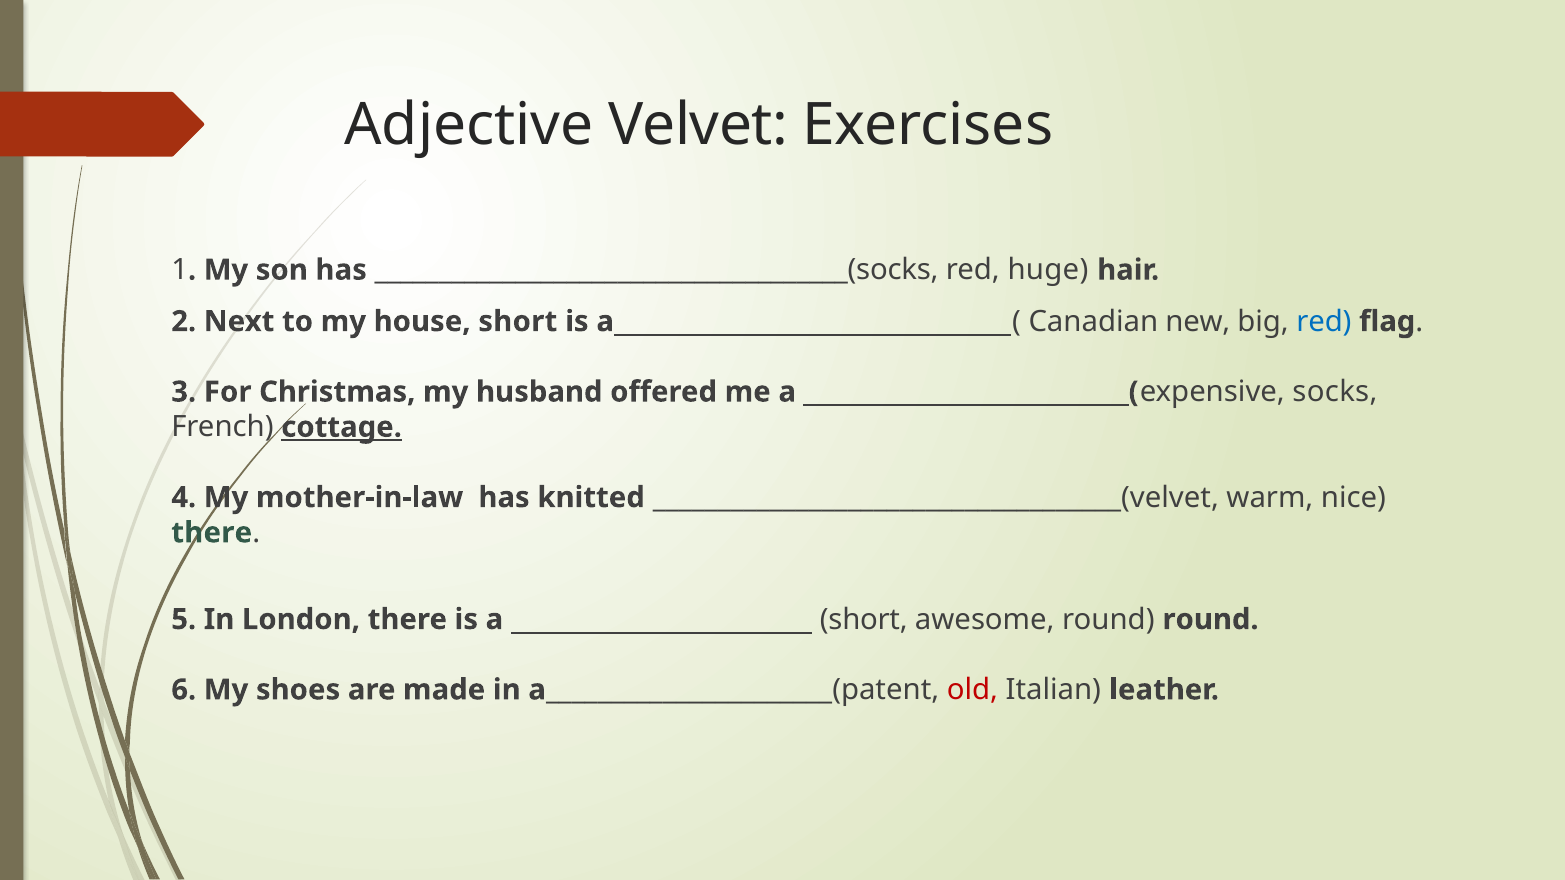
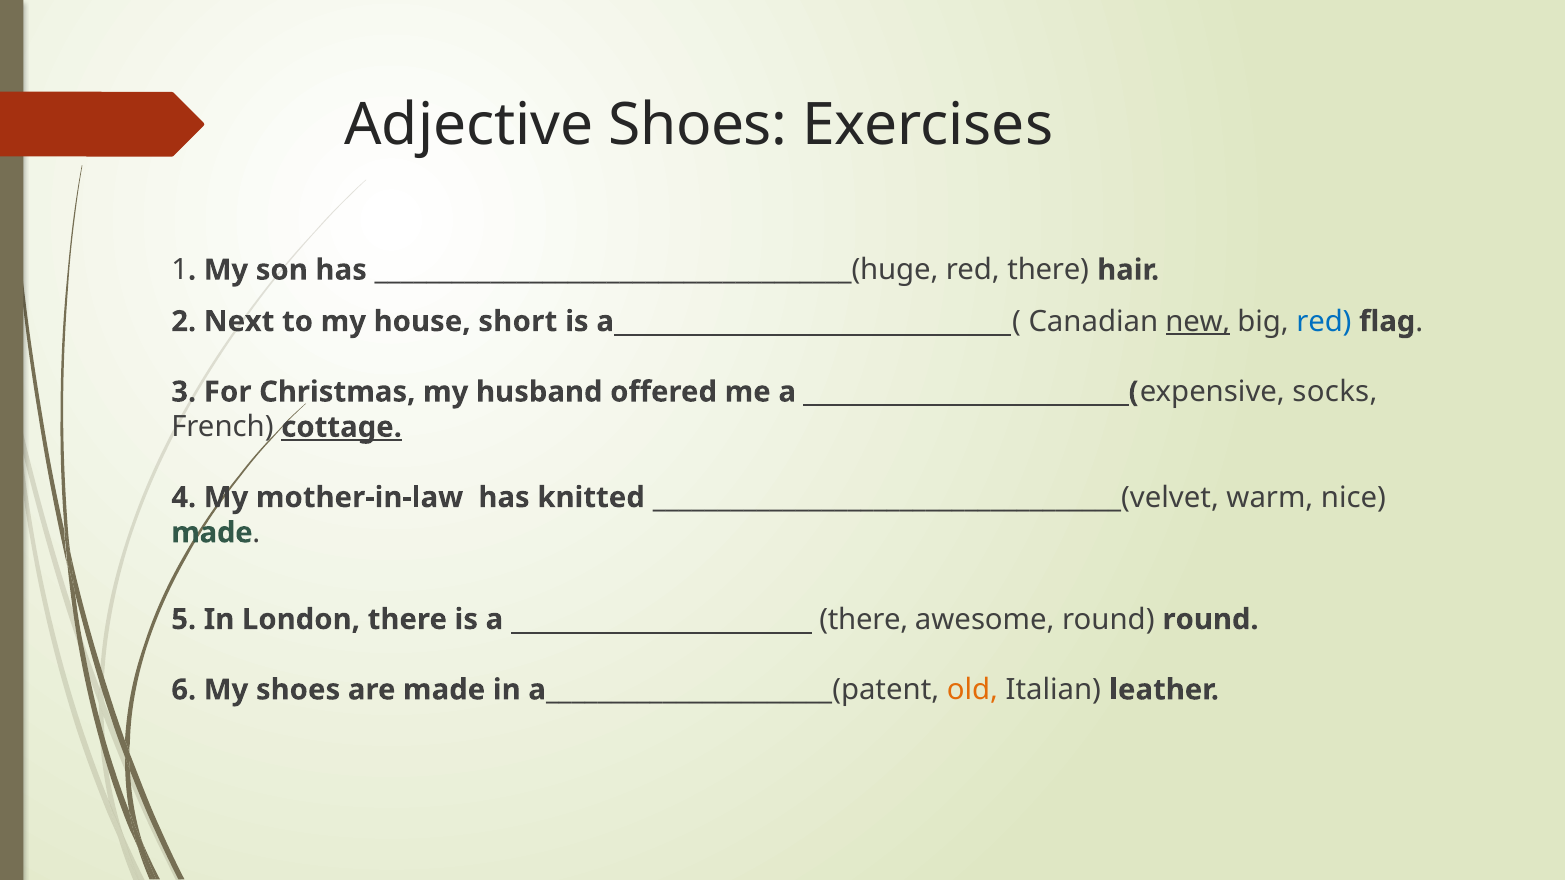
Adjective Velvet: Velvet -> Shoes (698, 125)
_____________________________________(socks: _____________________________________(socks -> _____________________________________(huge (656, 270)
red huge: huge -> there (1048, 270)
new underline: none -> present (1198, 322)
there: there -> made (212, 533)
short: short -> there (864, 620)
old colour: red -> orange (972, 690)
